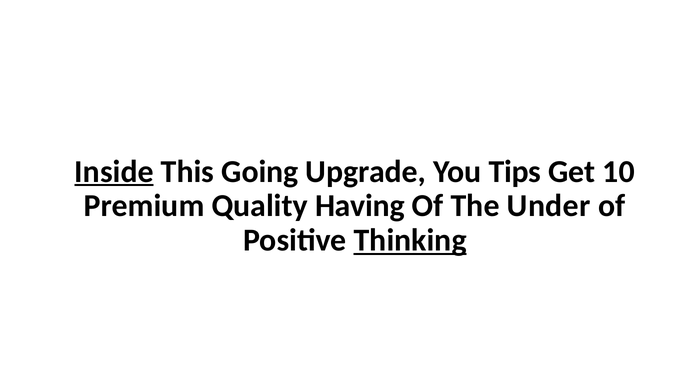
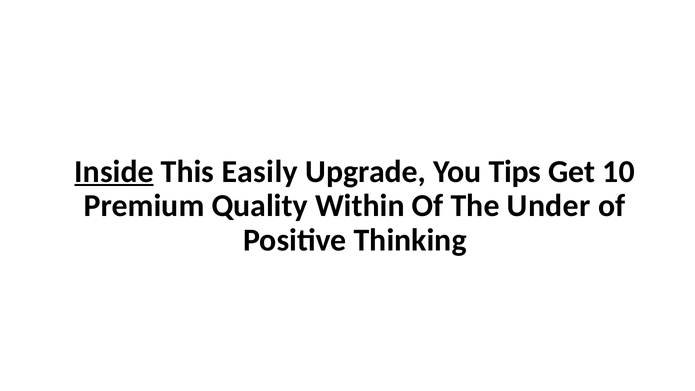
Going: Going -> Easily (260, 171)
Having: Having -> Within (360, 206)
Thinking underline: present -> none (410, 240)
